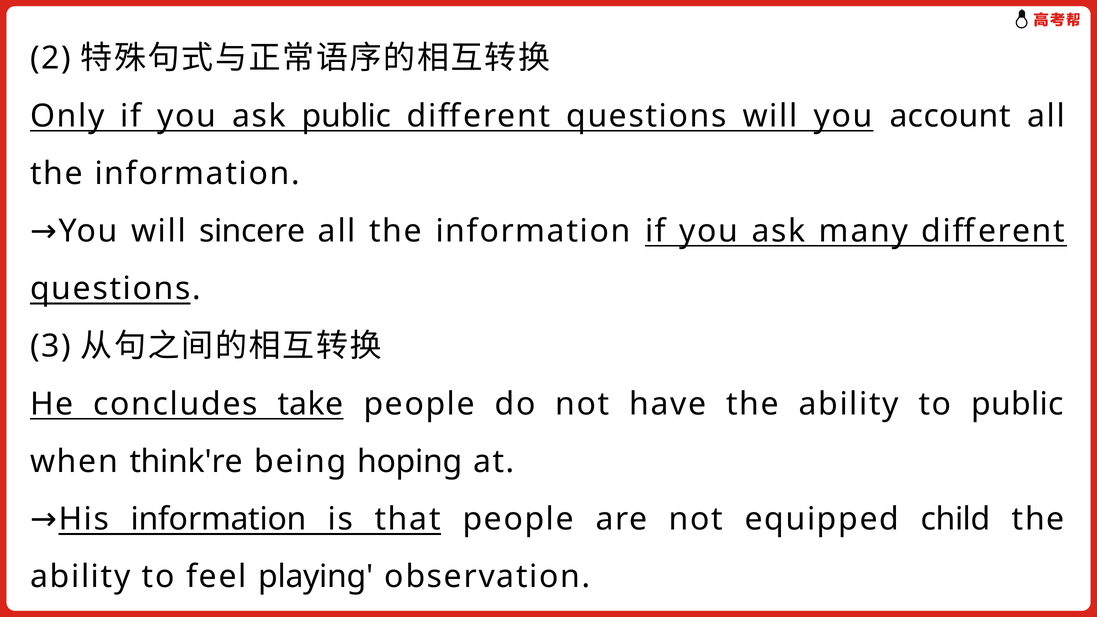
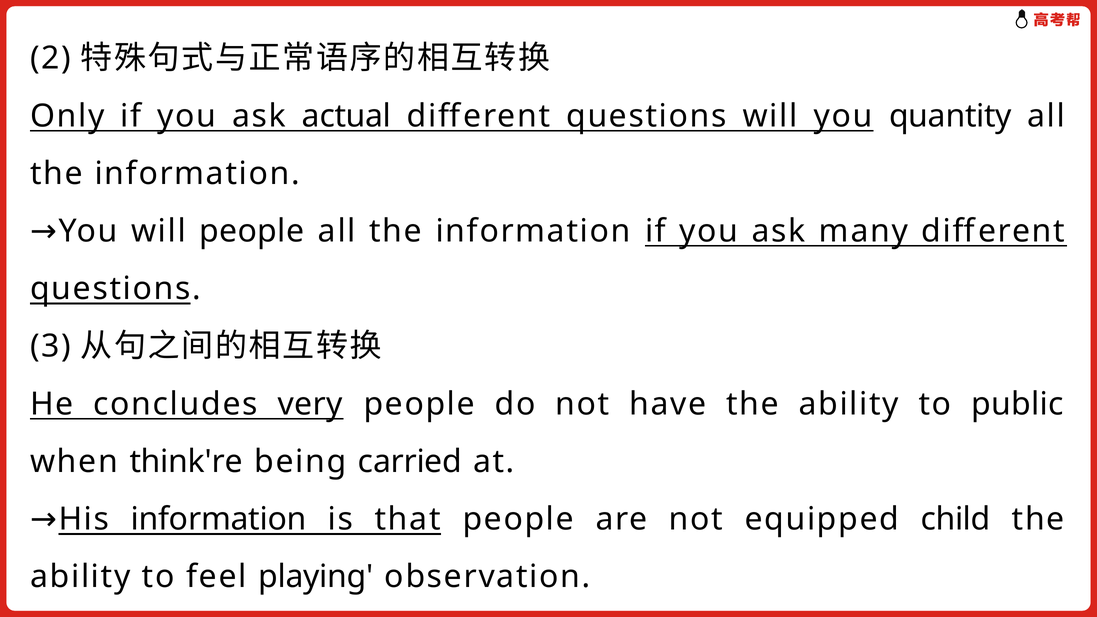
ask public: public -> actual (347, 116)
account: account -> quantity (950, 116)
will sincere: sincere -> people (252, 231)
take: take -> very (310, 404)
hoping: hoping -> carried (410, 462)
